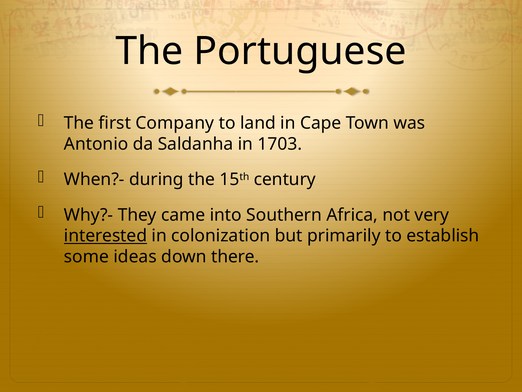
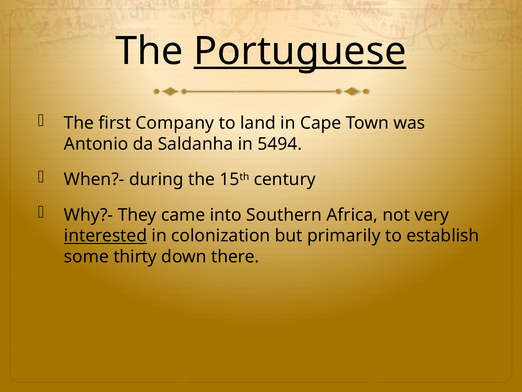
Portuguese underline: none -> present (300, 51)
1703: 1703 -> 5494 (280, 144)
ideas: ideas -> thirty (135, 256)
